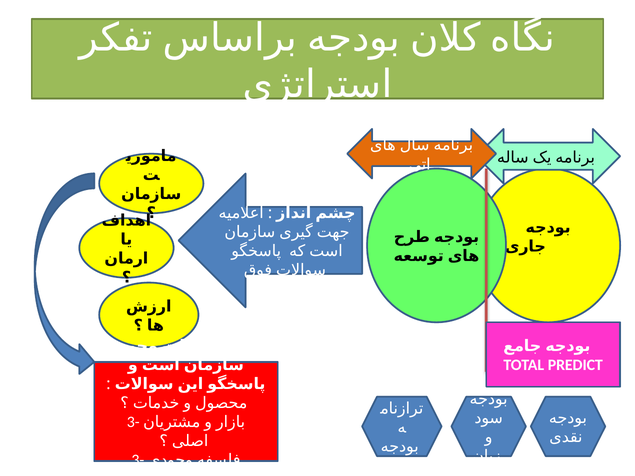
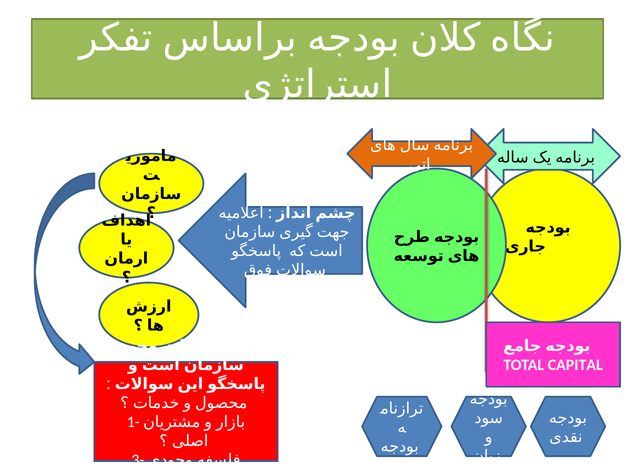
PREDICT: PREDICT -> CAPITAL (575, 365)
3-: 3- -> 1- (133, 422)
